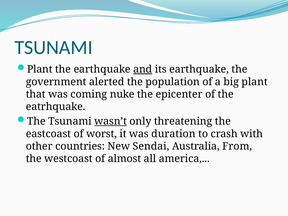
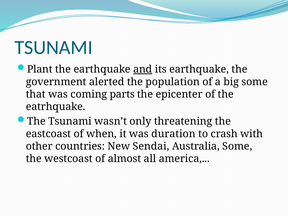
big plant: plant -> some (255, 82)
nuke: nuke -> parts (122, 94)
wasn’t underline: present -> none (111, 121)
worst: worst -> when (101, 134)
Australia From: From -> Some (237, 146)
